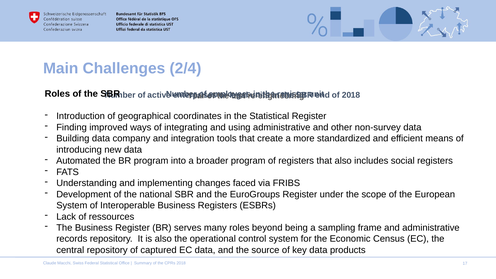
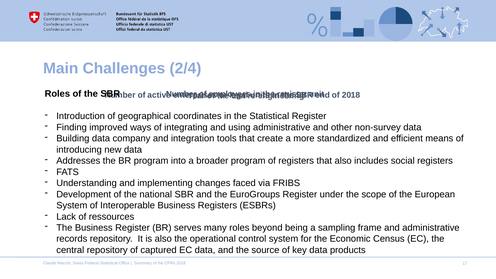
Automated: Automated -> Addresses (78, 161)
